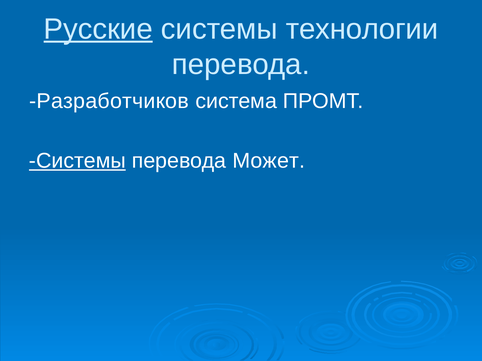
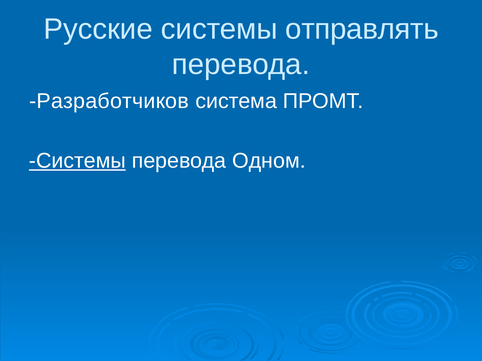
Русские underline: present -> none (98, 29)
технологии: технологии -> отправлять (362, 29)
Может: Может -> Одном (269, 161)
